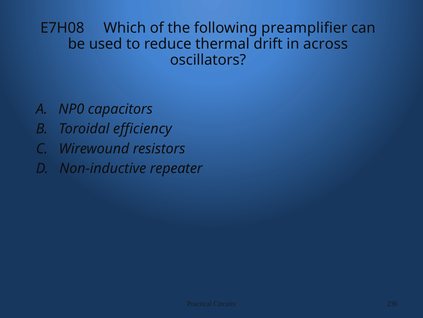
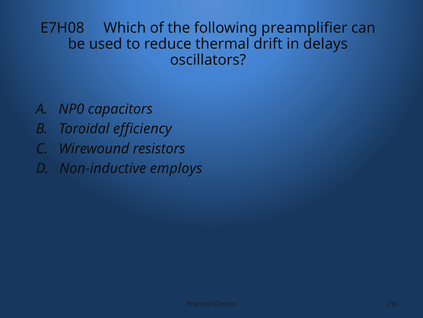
across: across -> delays (326, 44)
repeater: repeater -> employs (176, 168)
